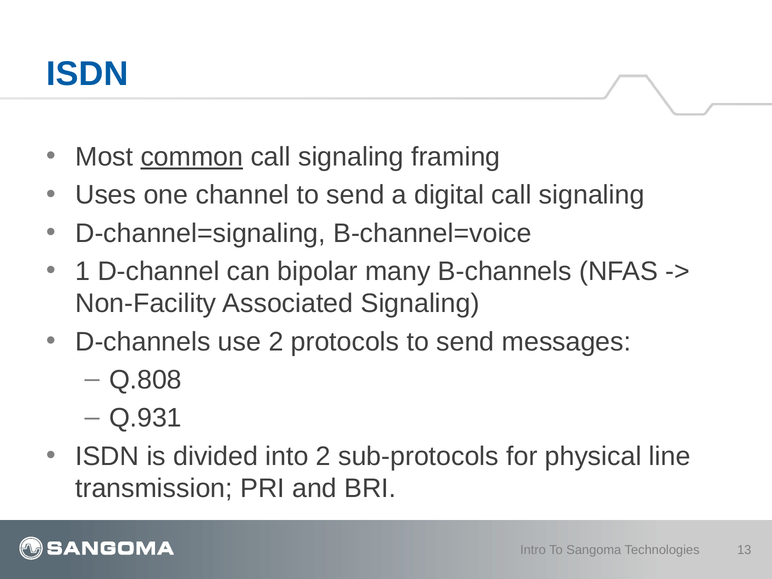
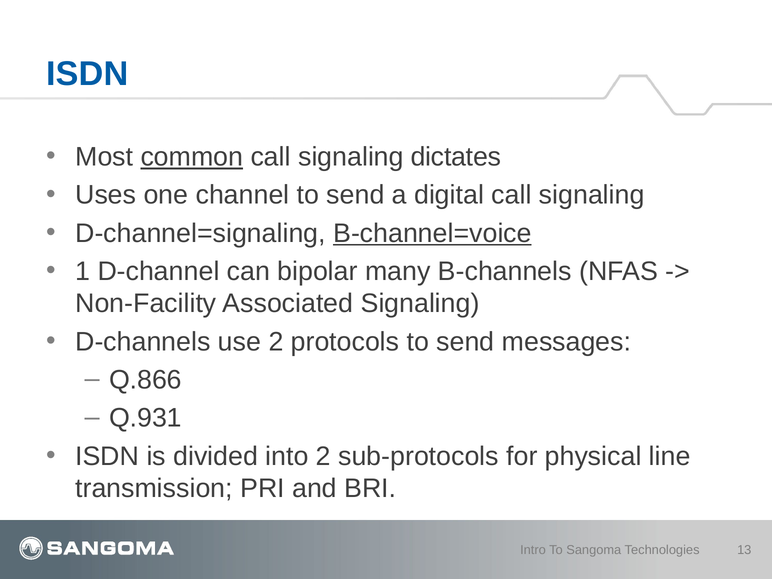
framing: framing -> dictates (456, 157)
B-channel=voice underline: none -> present (432, 233)
Q.808: Q.808 -> Q.866 (145, 380)
